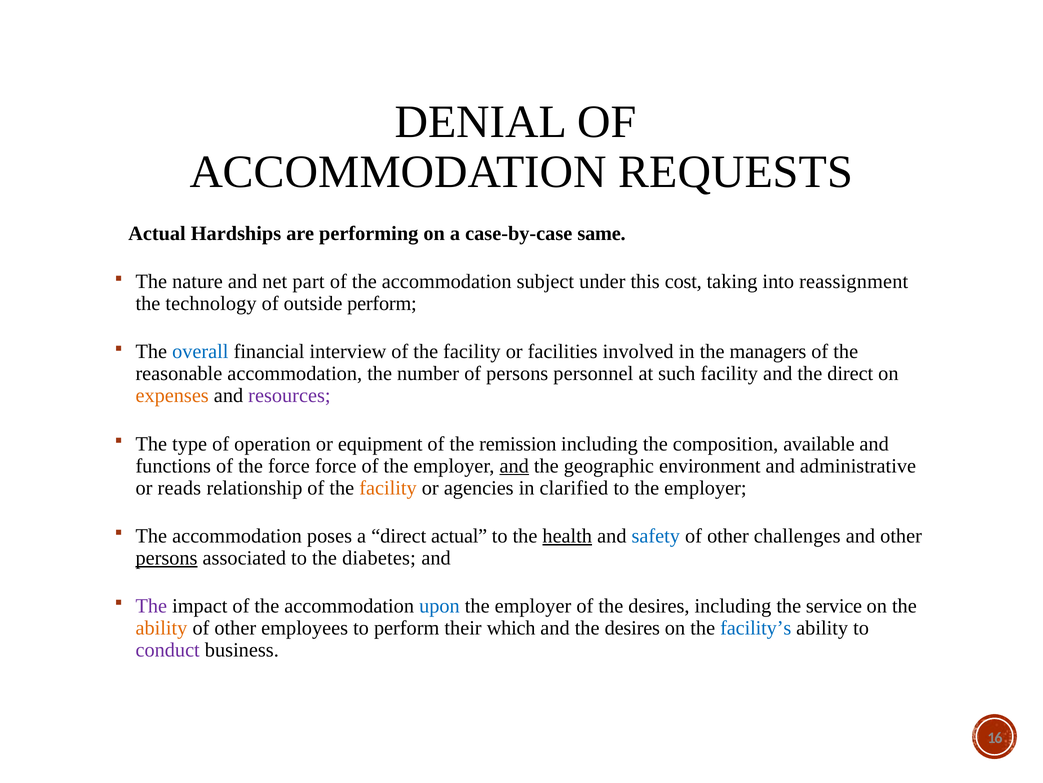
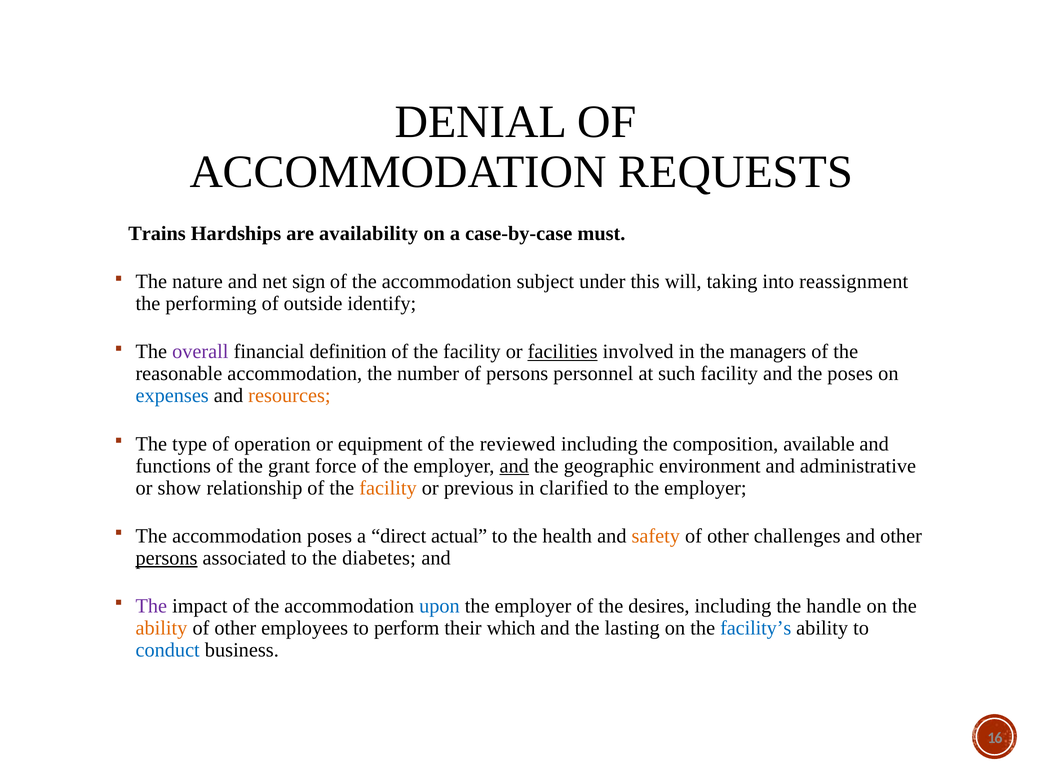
Actual: Actual -> Trains (157, 233)
performing: performing -> availability (369, 233)
same: same -> must (601, 233)
part: part -> sign (309, 281)
cost: cost -> will (683, 281)
technology: technology -> performing (211, 303)
outside perform: perform -> identify (382, 303)
overall colour: blue -> purple (200, 351)
interview: interview -> definition (348, 351)
facilities underline: none -> present (563, 351)
the direct: direct -> poses (850, 373)
expenses colour: orange -> blue (172, 395)
resources colour: purple -> orange (289, 395)
remission: remission -> reviewed (518, 443)
the force: force -> grant (289, 465)
reads: reads -> show (179, 487)
agencies: agencies -> previous (479, 487)
health underline: present -> none (567, 535)
safety colour: blue -> orange (656, 535)
service: service -> handle (834, 605)
and the desires: desires -> lasting (632, 627)
conduct colour: purple -> blue (168, 649)
